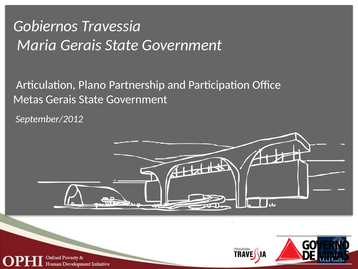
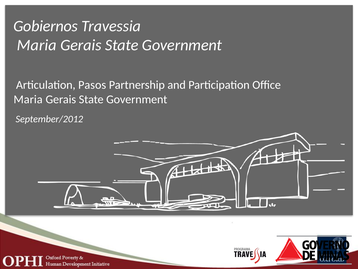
Plano: Plano -> Pasos (92, 85)
Metas: Metas -> Maria (28, 99)
